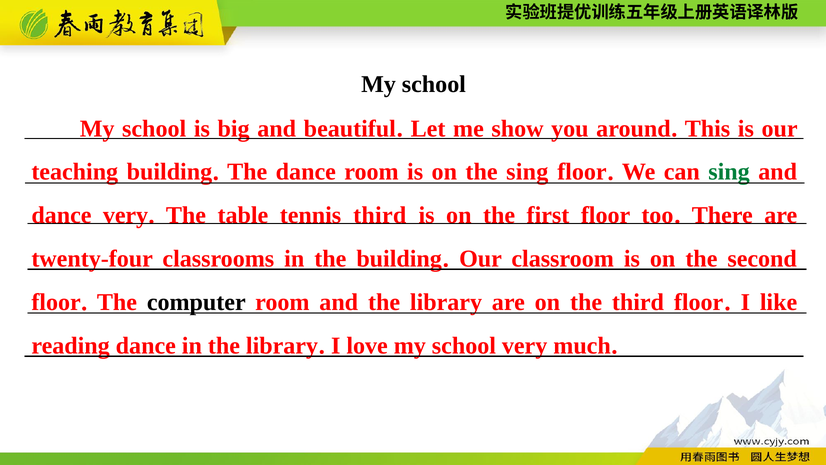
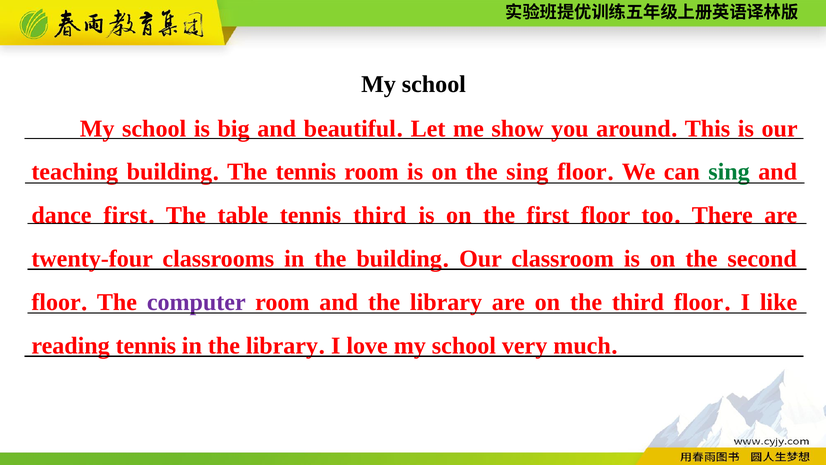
The dance: dance -> tennis (306, 172)
dance very: very -> first (125, 215)
computer colour: black -> purple (196, 302)
reading dance: dance -> tennis (146, 346)
